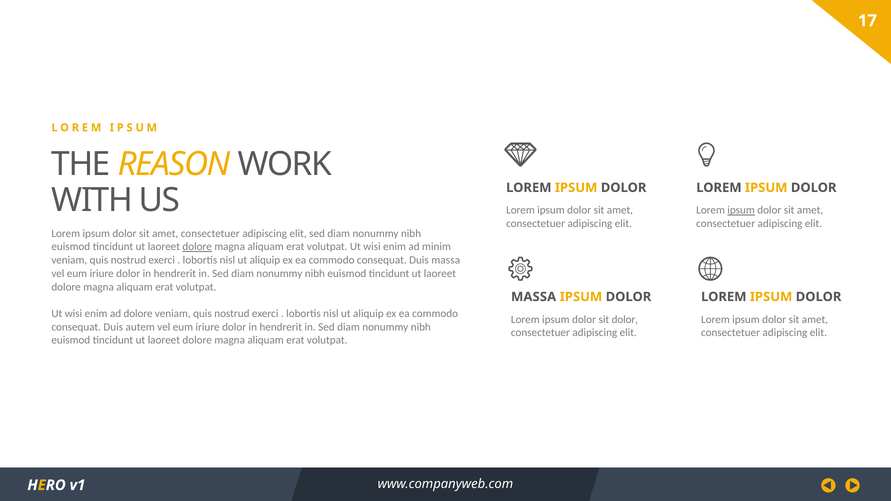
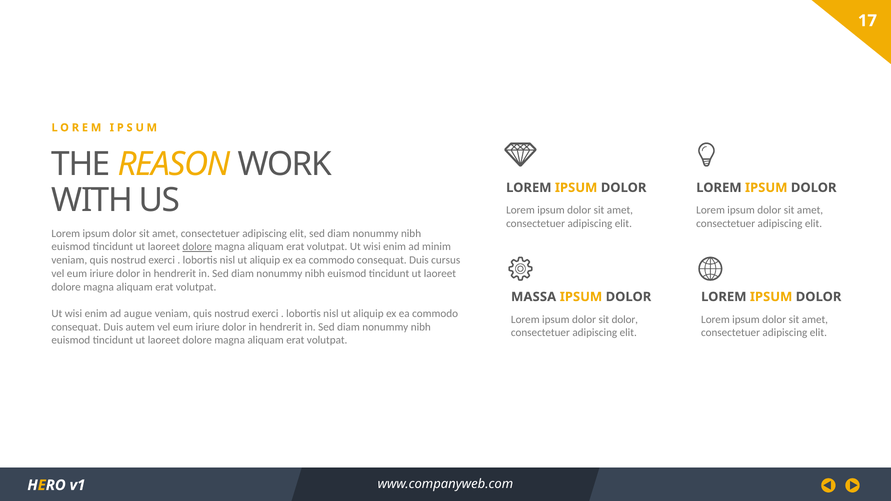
ipsum underline: present -> none (741, 210)
Duis massa: massa -> cursus (446, 260)
ad dolore: dolore -> augue (138, 314)
